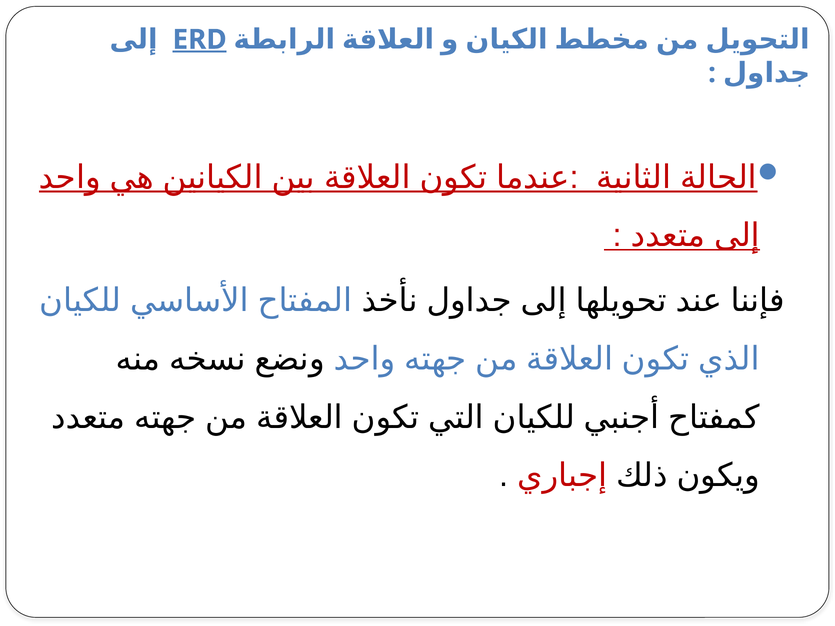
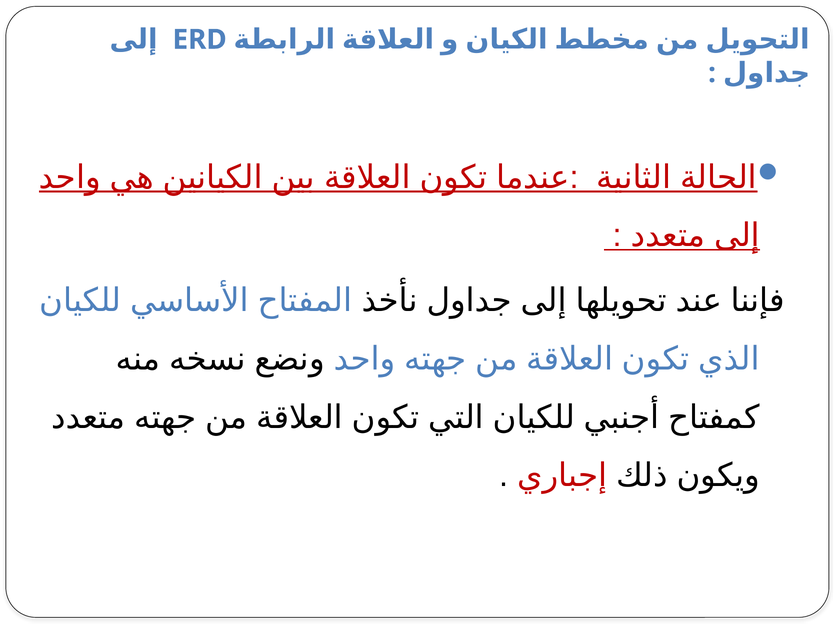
ERD underline: present -> none (200, 40)
